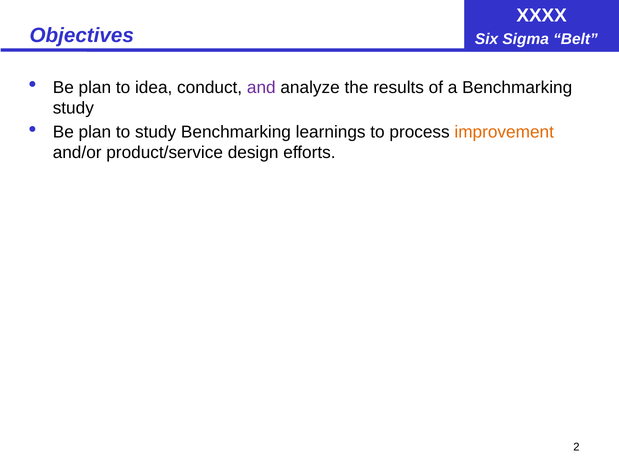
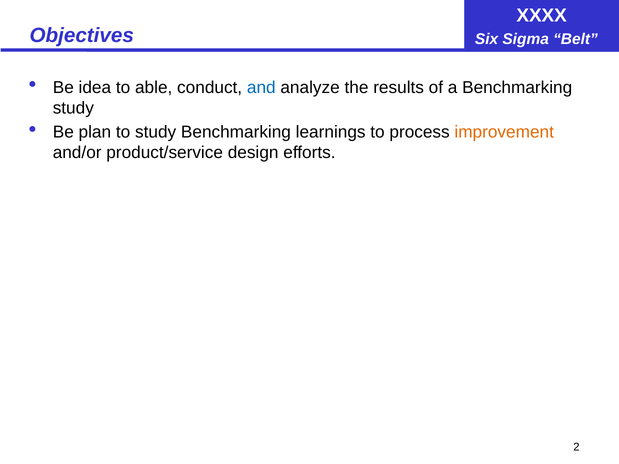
plan: plan -> idea (95, 87)
idea: idea -> able (154, 87)
and colour: purple -> blue (261, 87)
